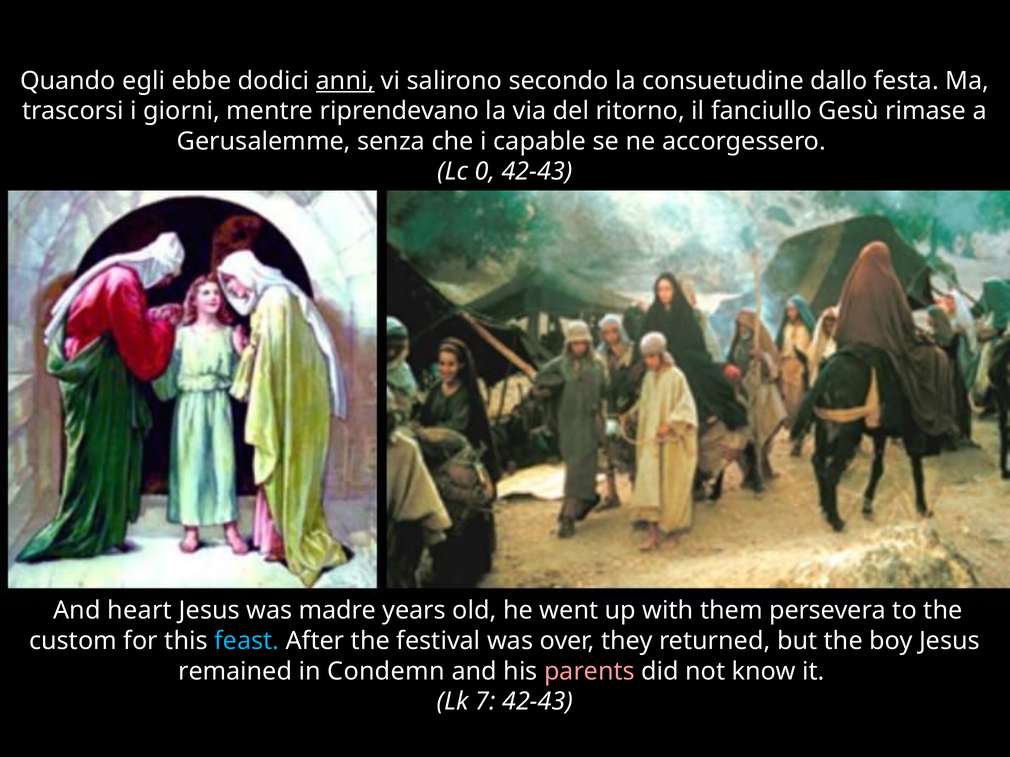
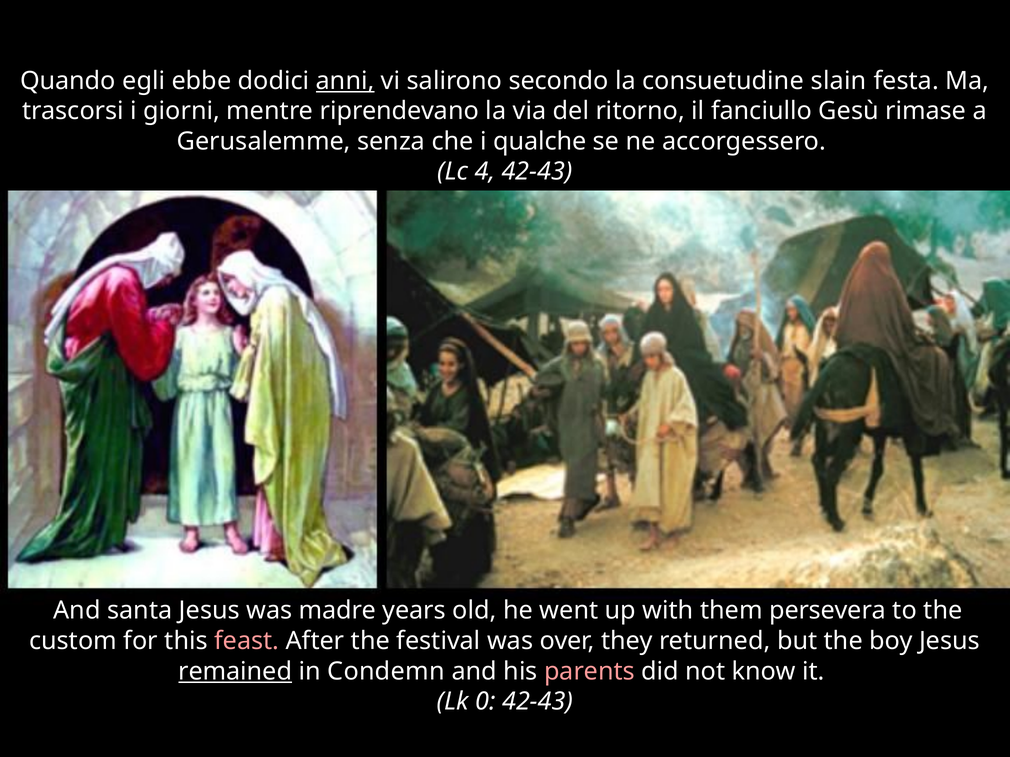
dallo: dallo -> slain (839, 81)
capable: capable -> qualche (540, 141)
0: 0 -> 4 (485, 172)
heart: heart -> santa (140, 611)
feast colour: light blue -> pink (247, 641)
remained underline: none -> present (235, 672)
7: 7 -> 0 (485, 702)
